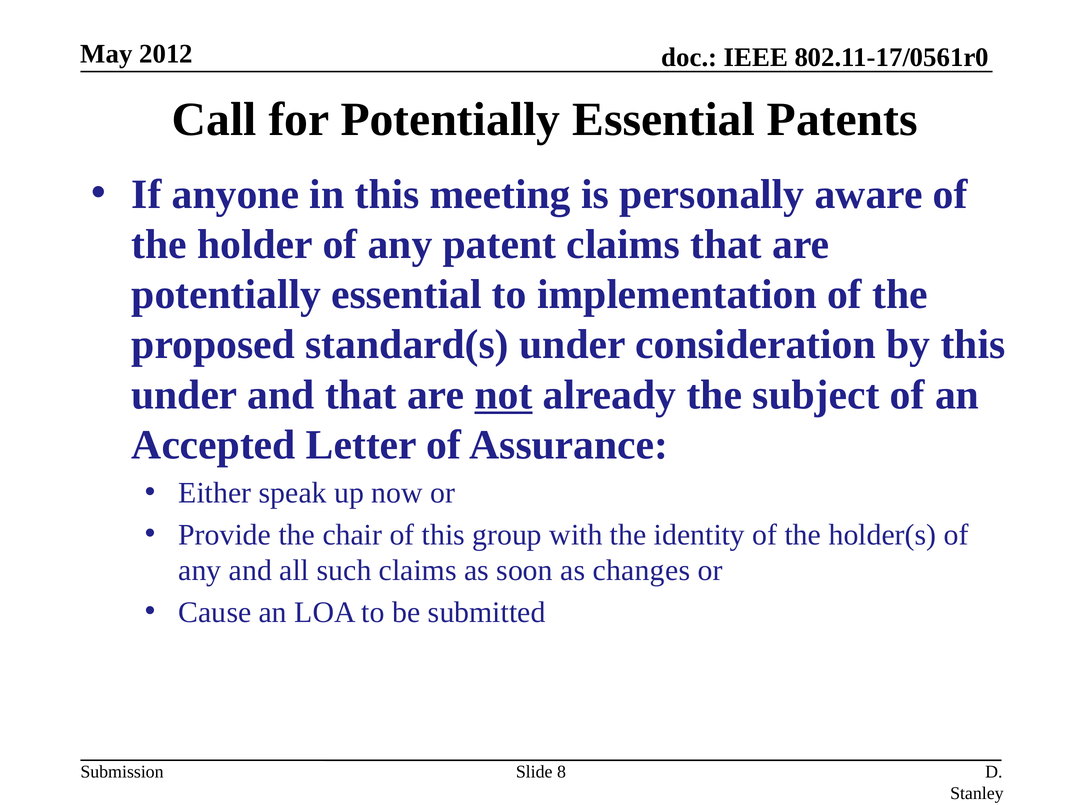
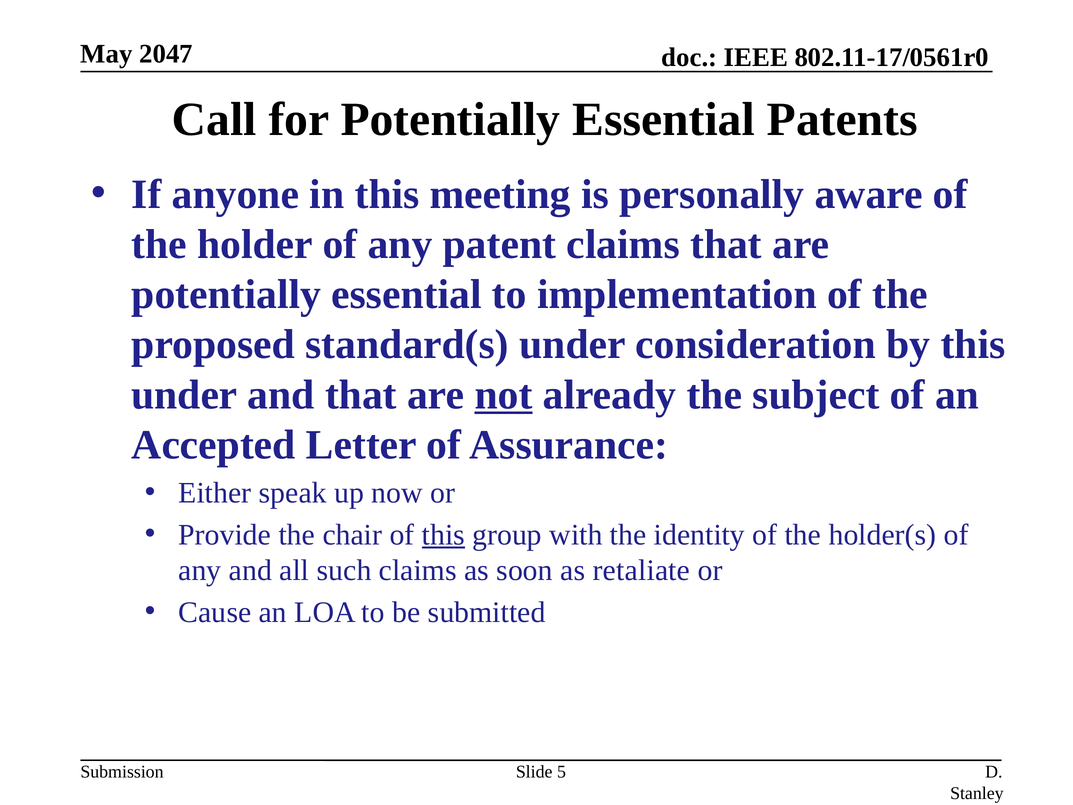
2012: 2012 -> 2047 (166, 54)
this underline: none -> present (443, 535)
changes: changes -> retaliate (641, 570)
8: 8 -> 5 (561, 772)
